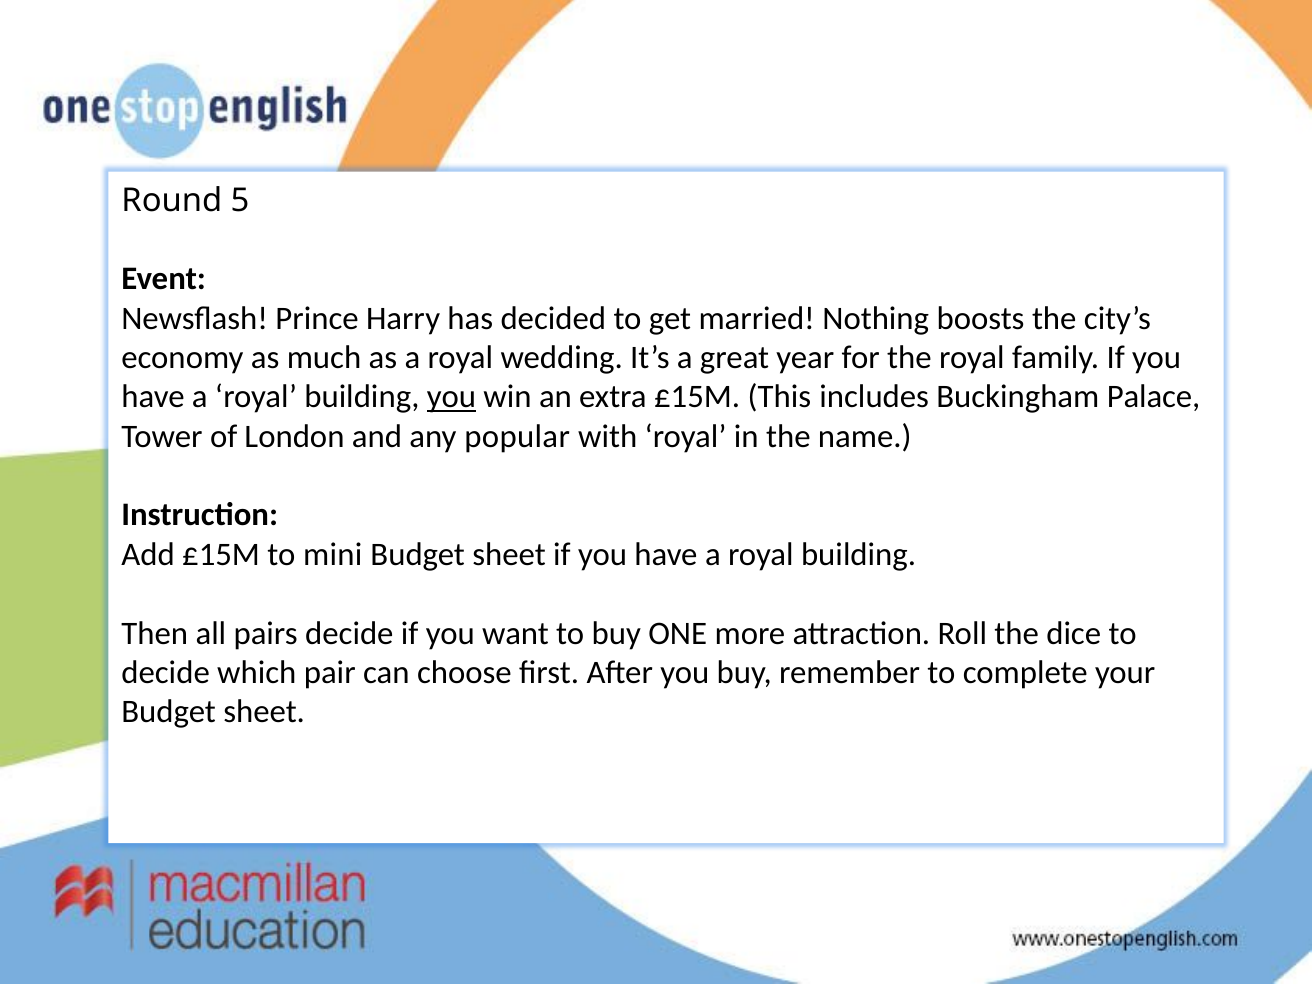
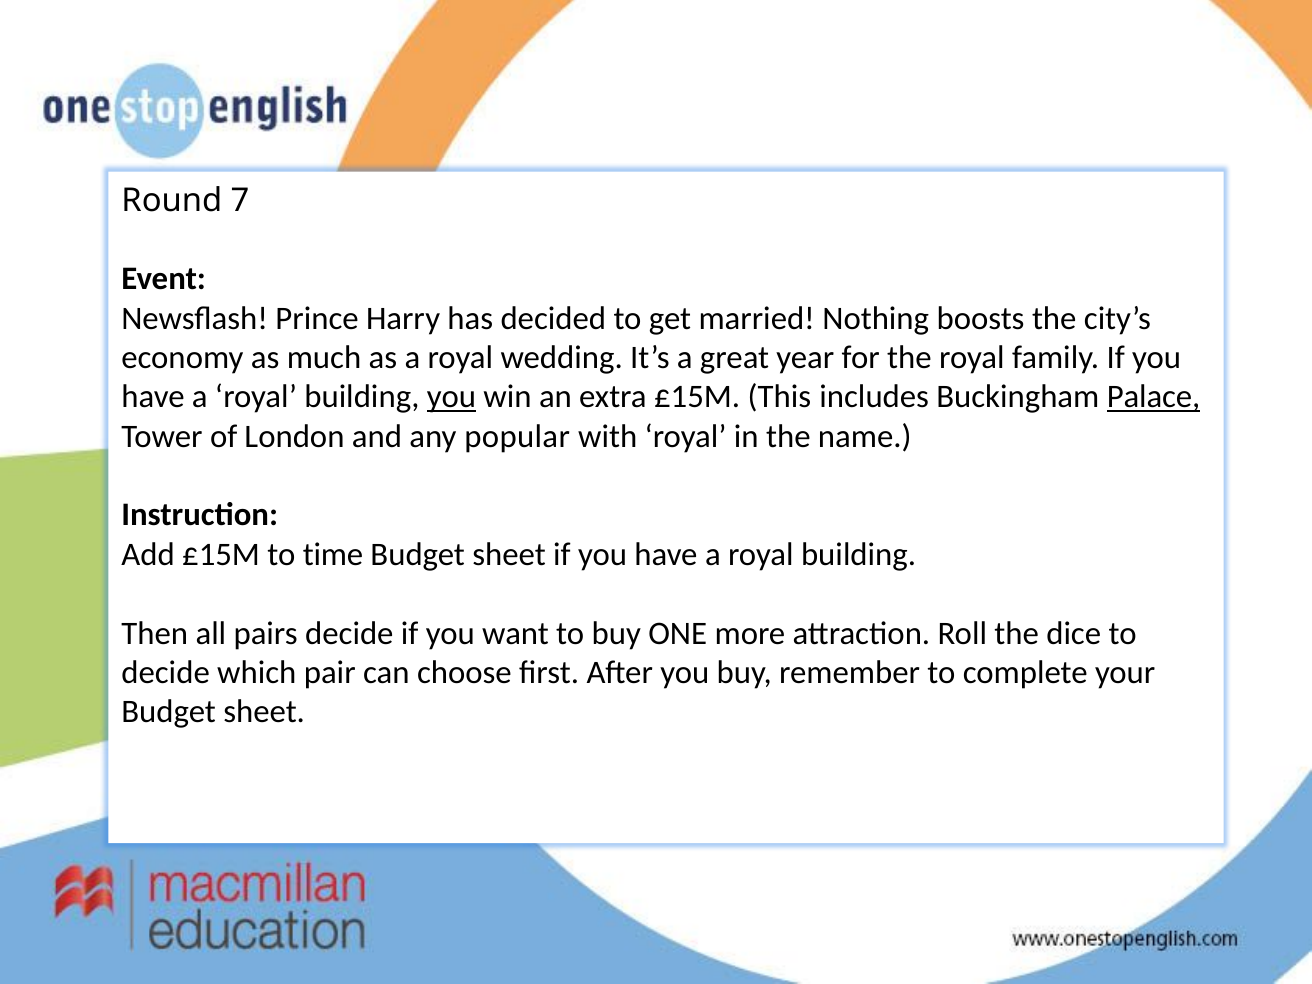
5: 5 -> 7 (240, 200)
Palace underline: none -> present (1154, 397)
mini: mini -> time (333, 554)
